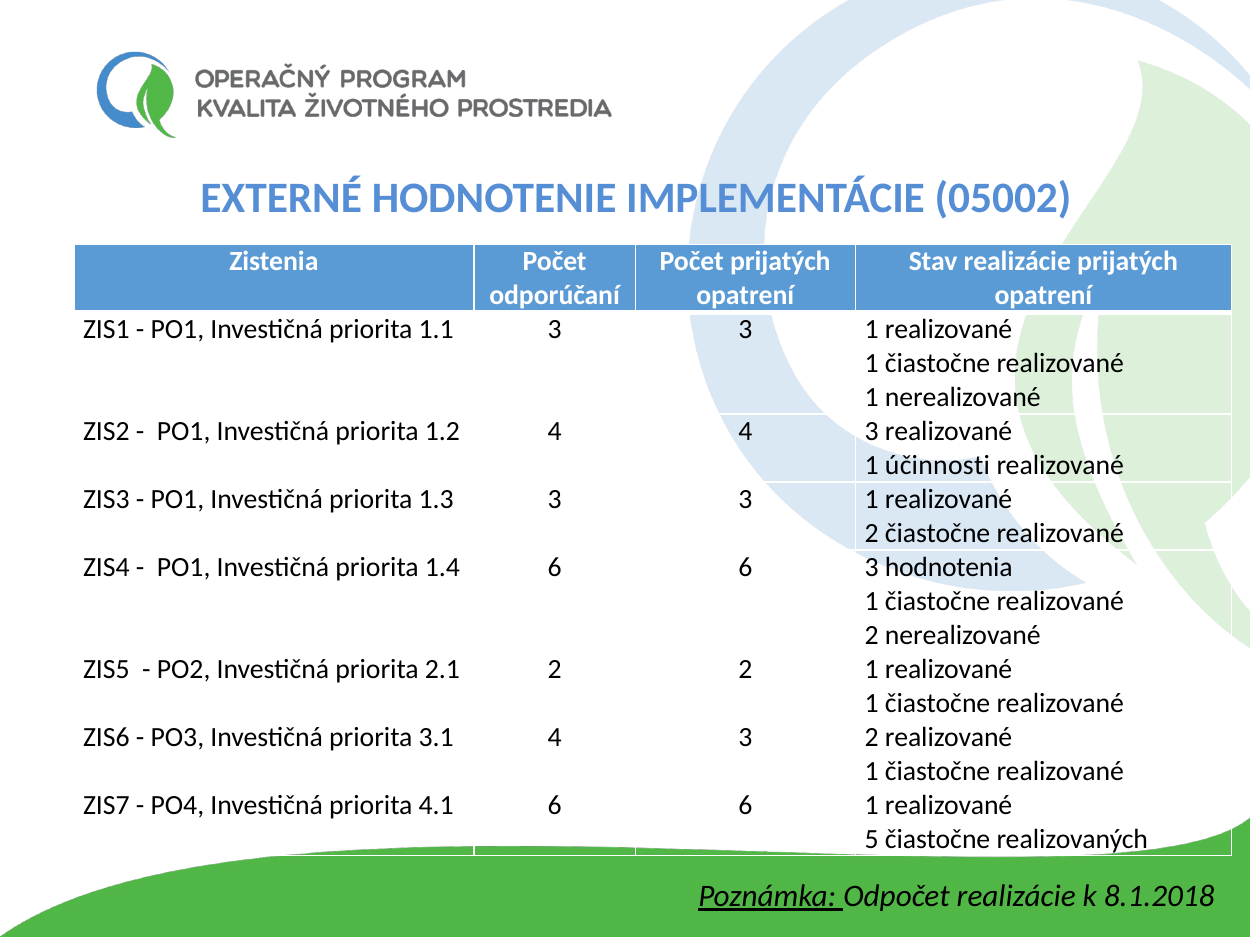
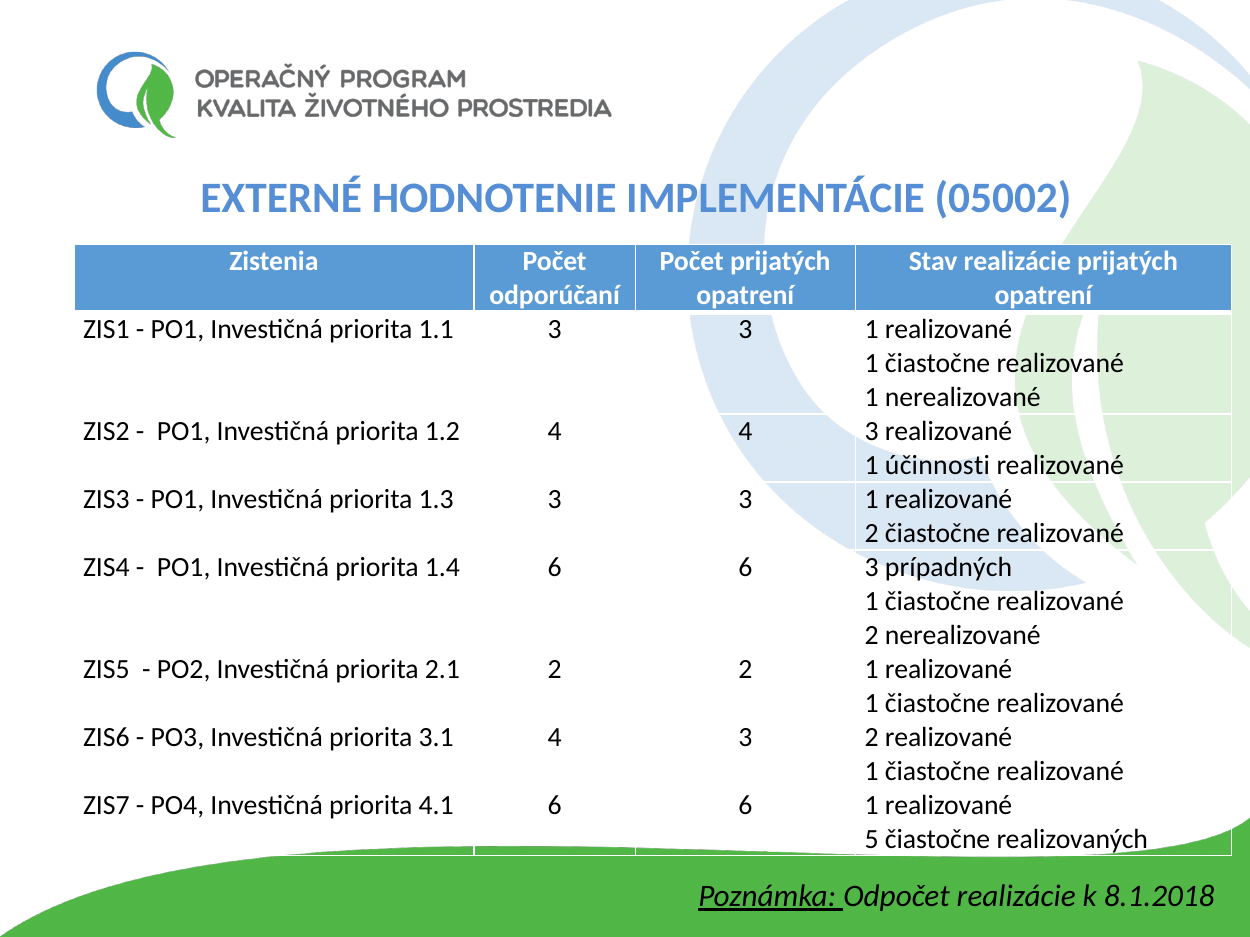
hodnotenia: hodnotenia -> prípadných (949, 568)
